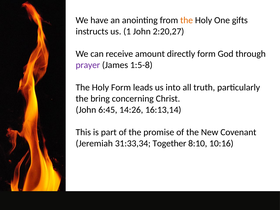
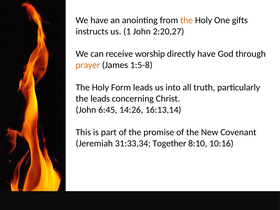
amount: amount -> worship (150, 54)
directly form: form -> have (206, 54)
prayer colour: purple -> orange (88, 65)
the bring: bring -> leads (100, 99)
